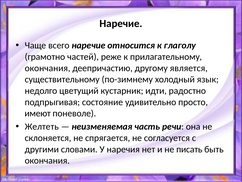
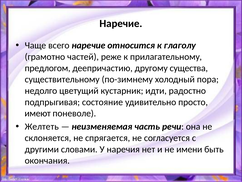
окончания: окончания -> предлогом (48, 68)
является: является -> существа (189, 68)
язык: язык -> пора (208, 79)
писать: писать -> имени (189, 149)
